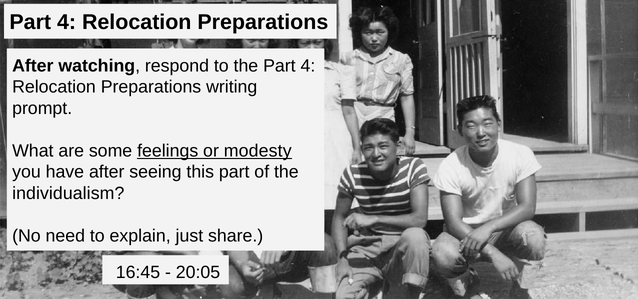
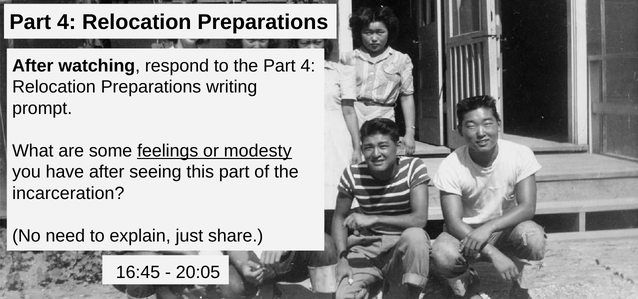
individualism: individualism -> incarceration (68, 193)
